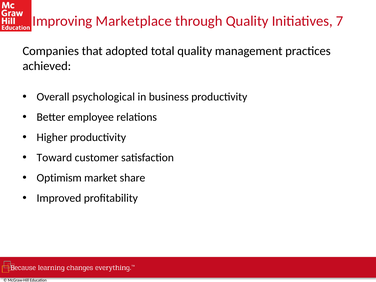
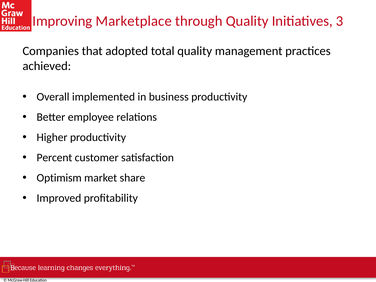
7: 7 -> 3 (340, 21)
psychological: psychological -> implemented (104, 97)
Toward: Toward -> Percent (54, 158)
